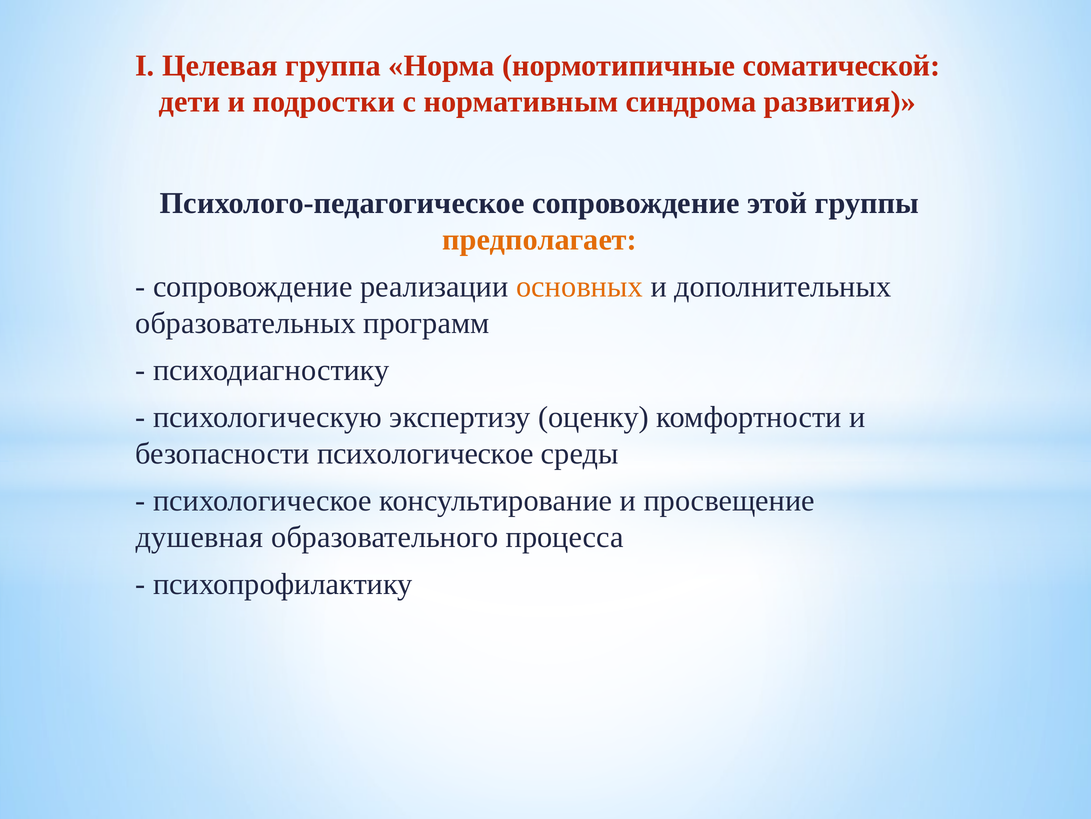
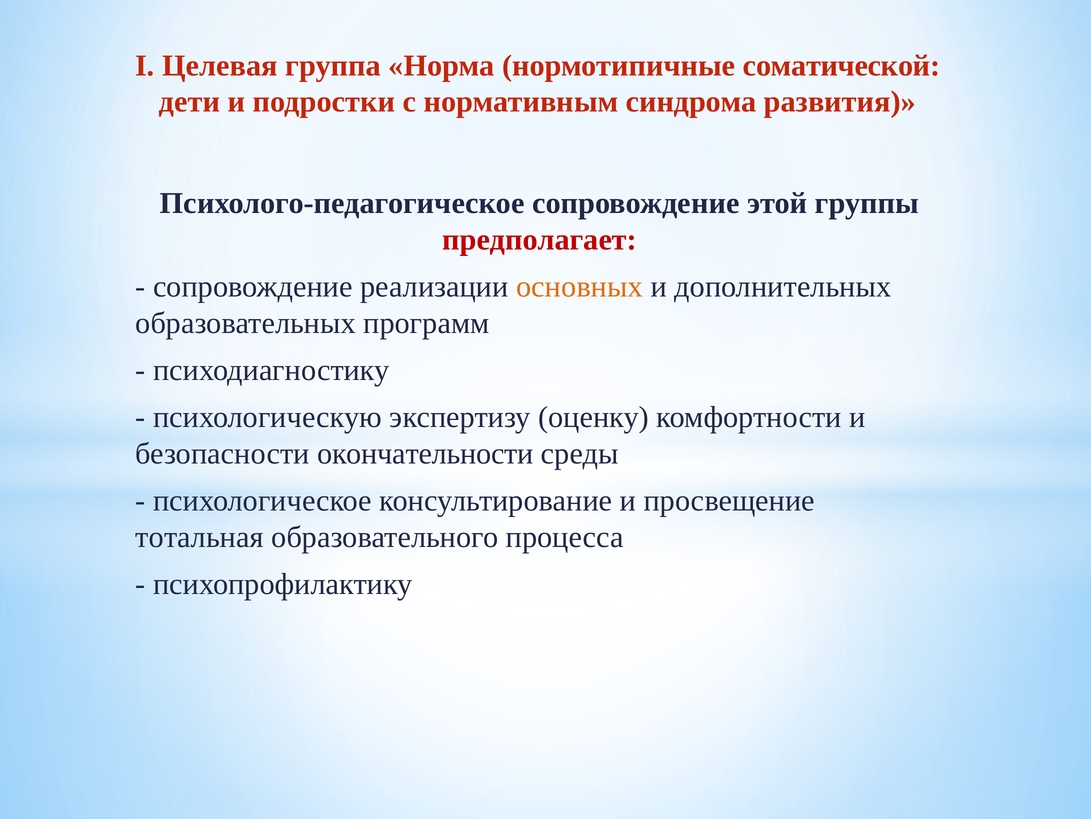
предполагает colour: orange -> red (540, 239)
безопасности психологическое: психологическое -> окончательности (425, 453)
душевная: душевная -> тотальная (200, 537)
